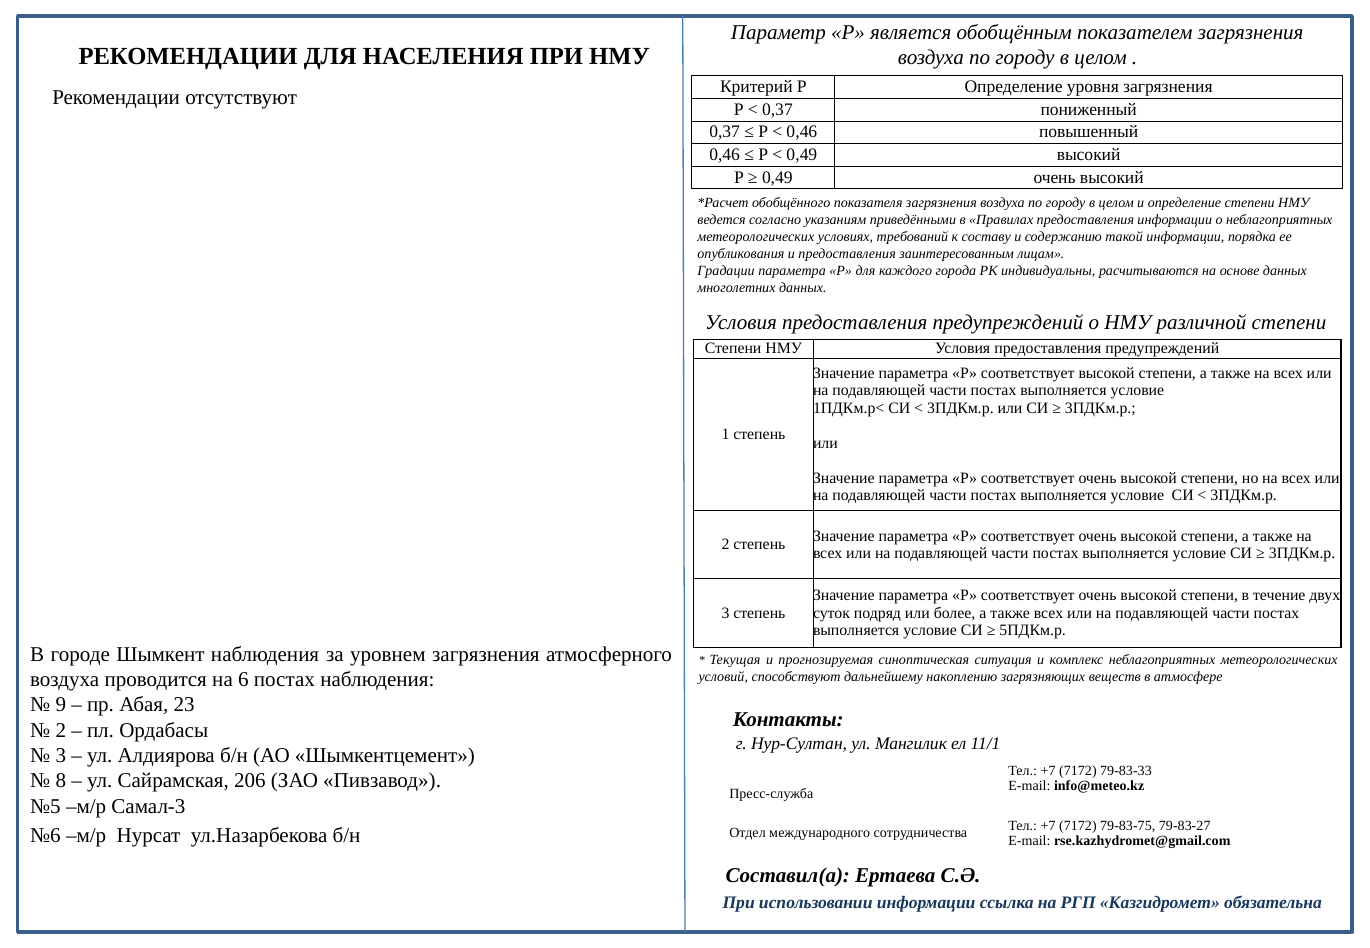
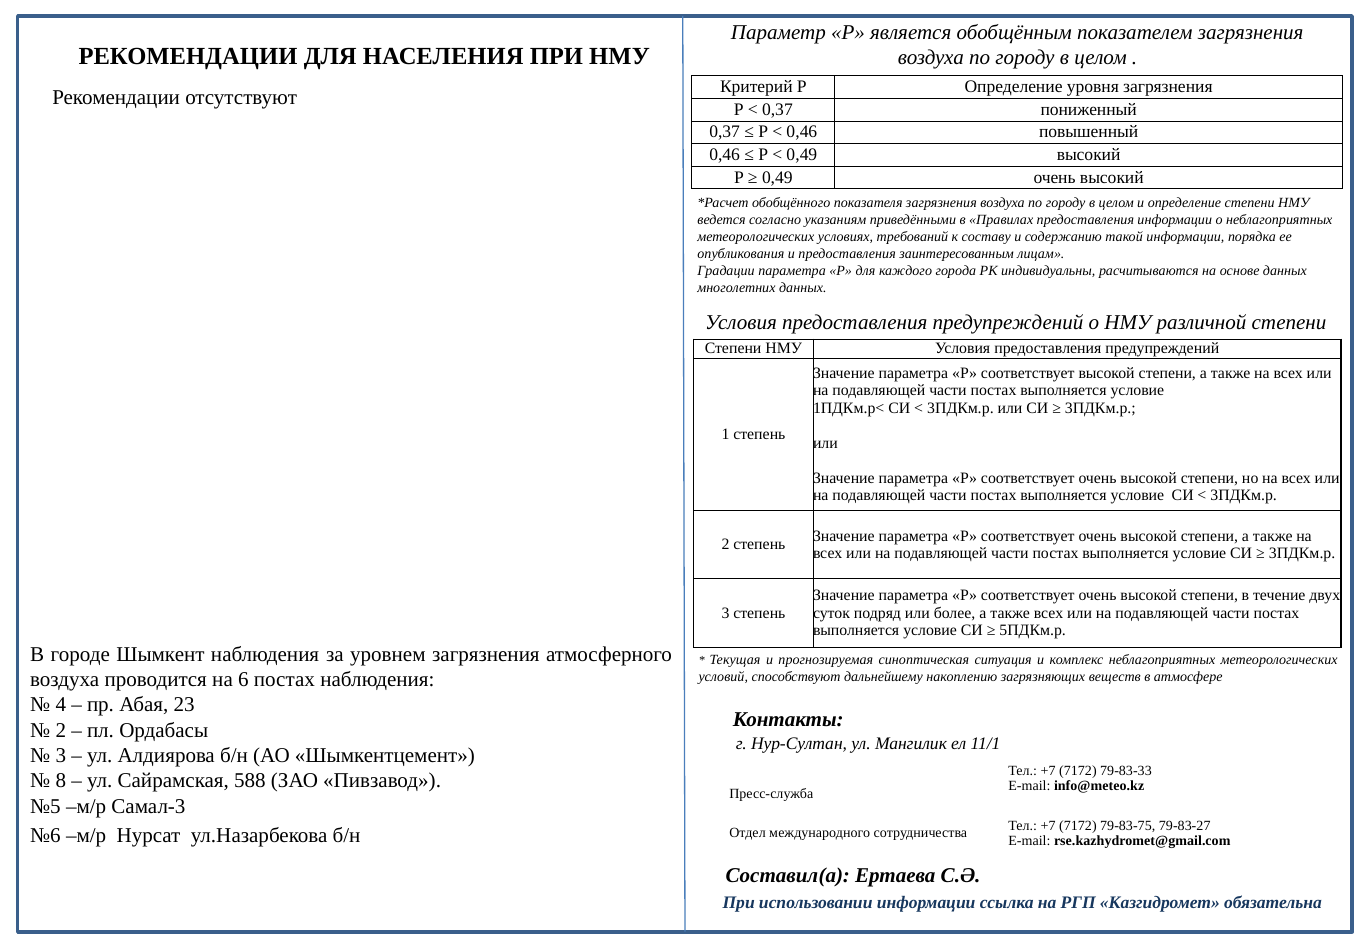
9: 9 -> 4 (61, 705)
206: 206 -> 588 (250, 781)
